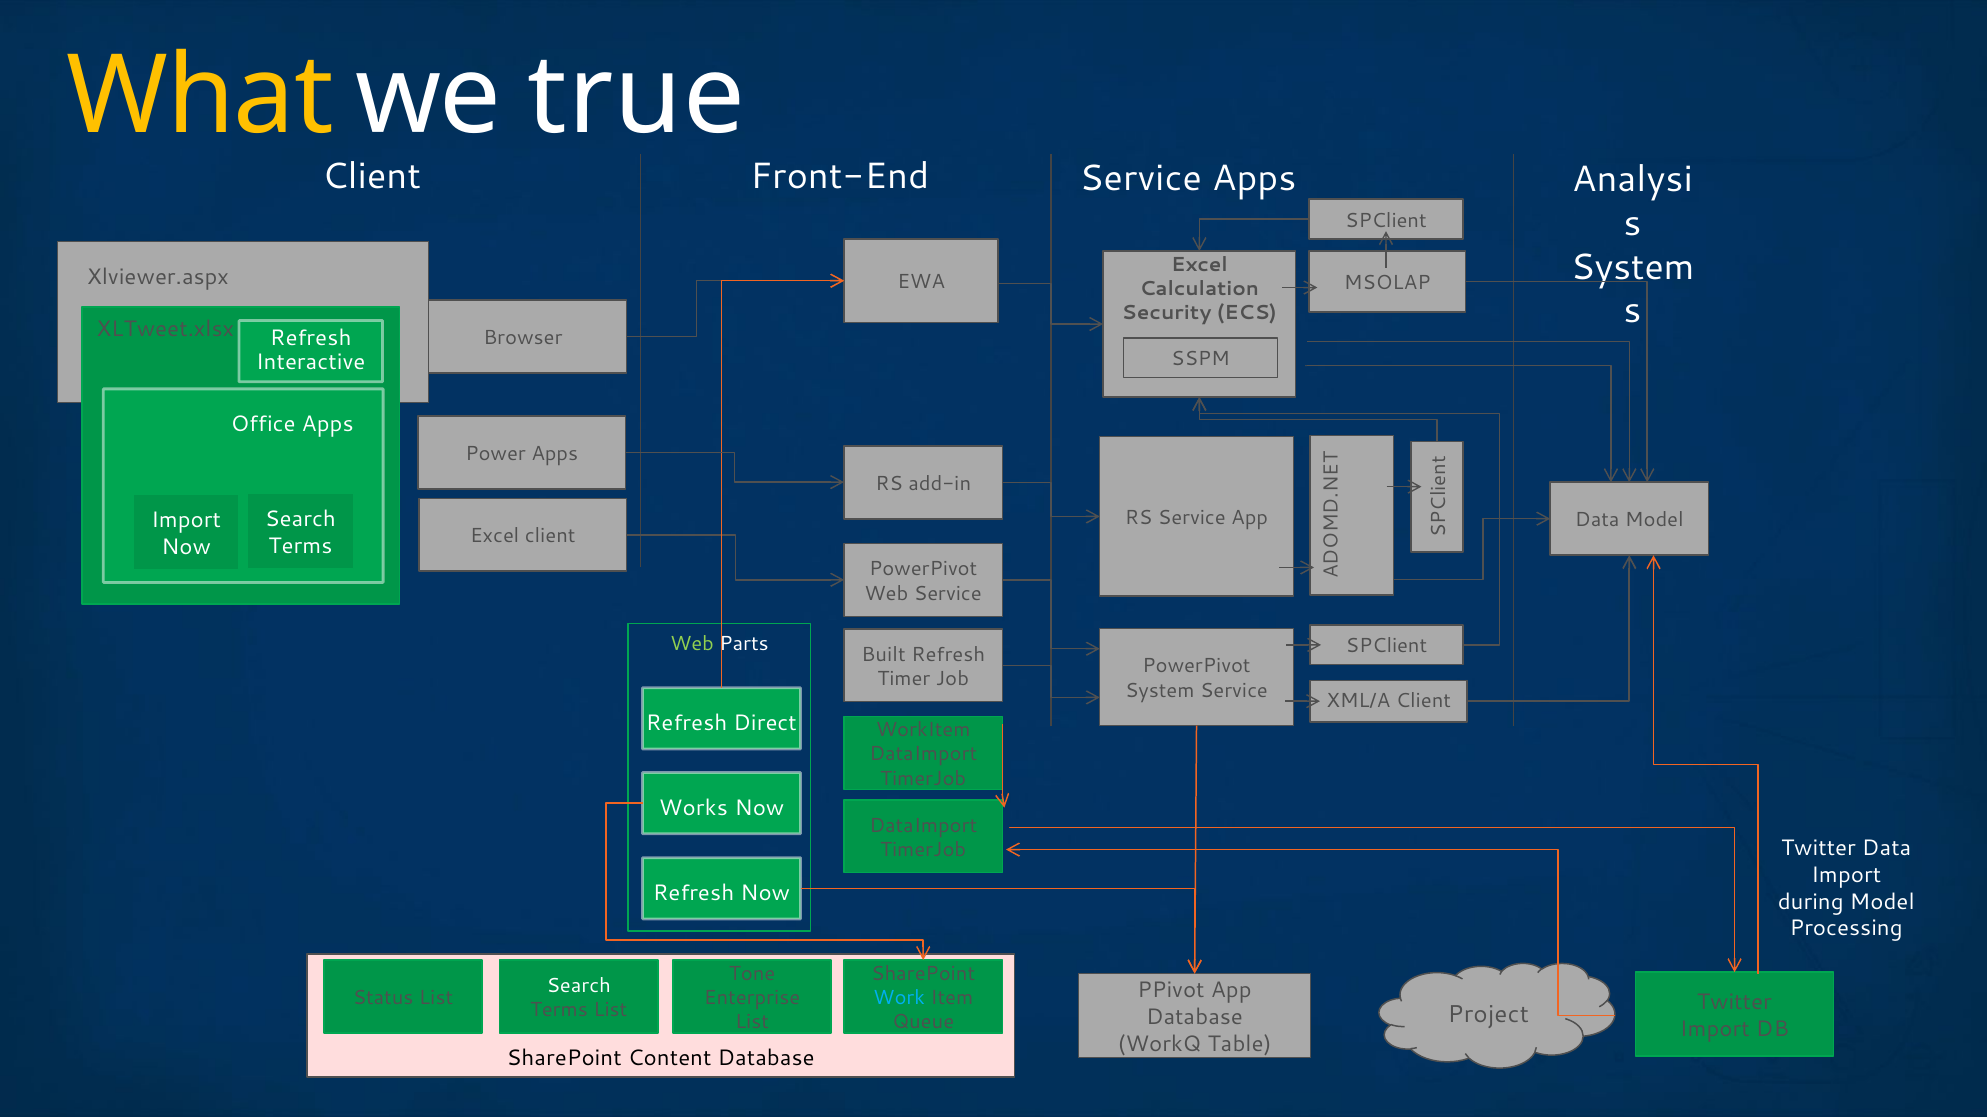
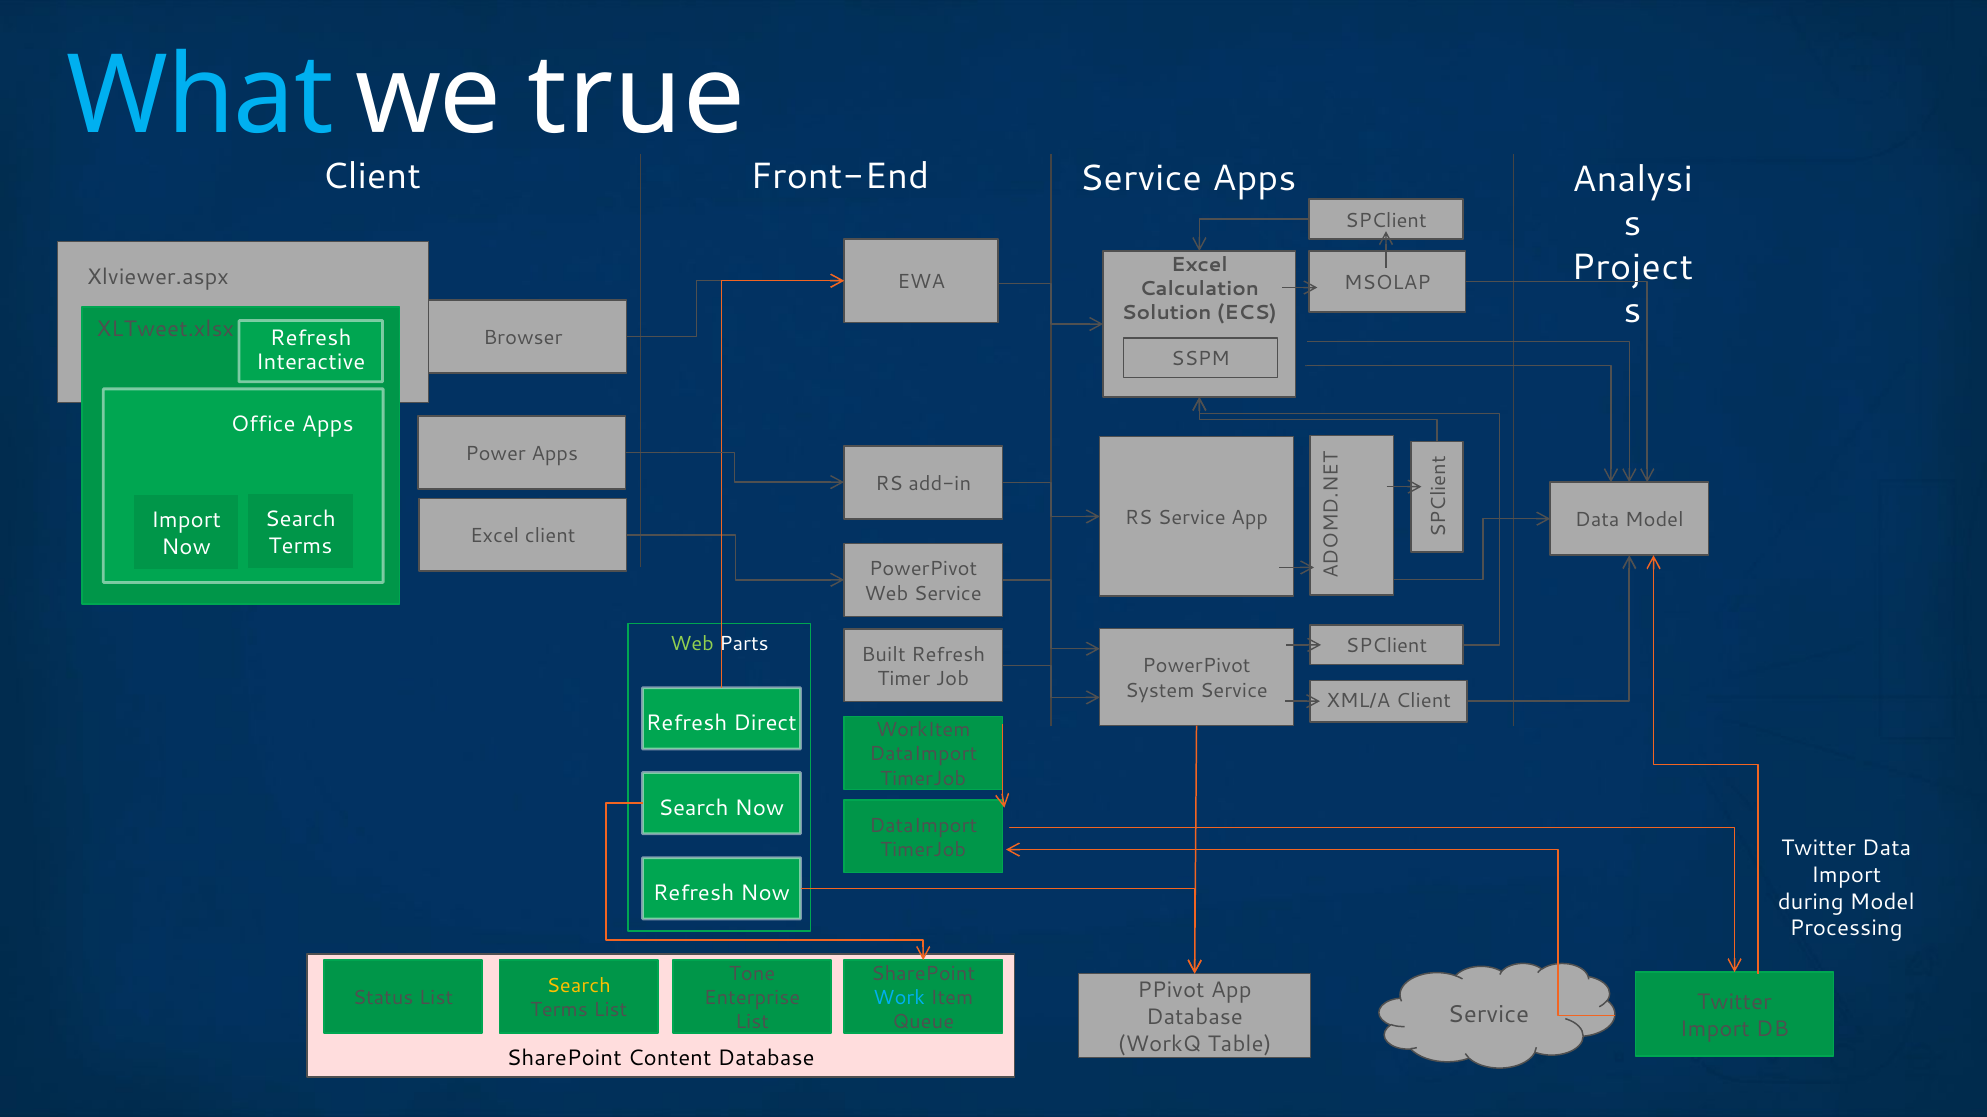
What colour: yellow -> light blue (200, 96)
System: System -> Project (1632, 267)
Security: Security -> Solution (1167, 313)
Works: Works -> Search (694, 808)
Search colour: white -> yellow (579, 986)
Project: Project -> Service (1488, 1015)
